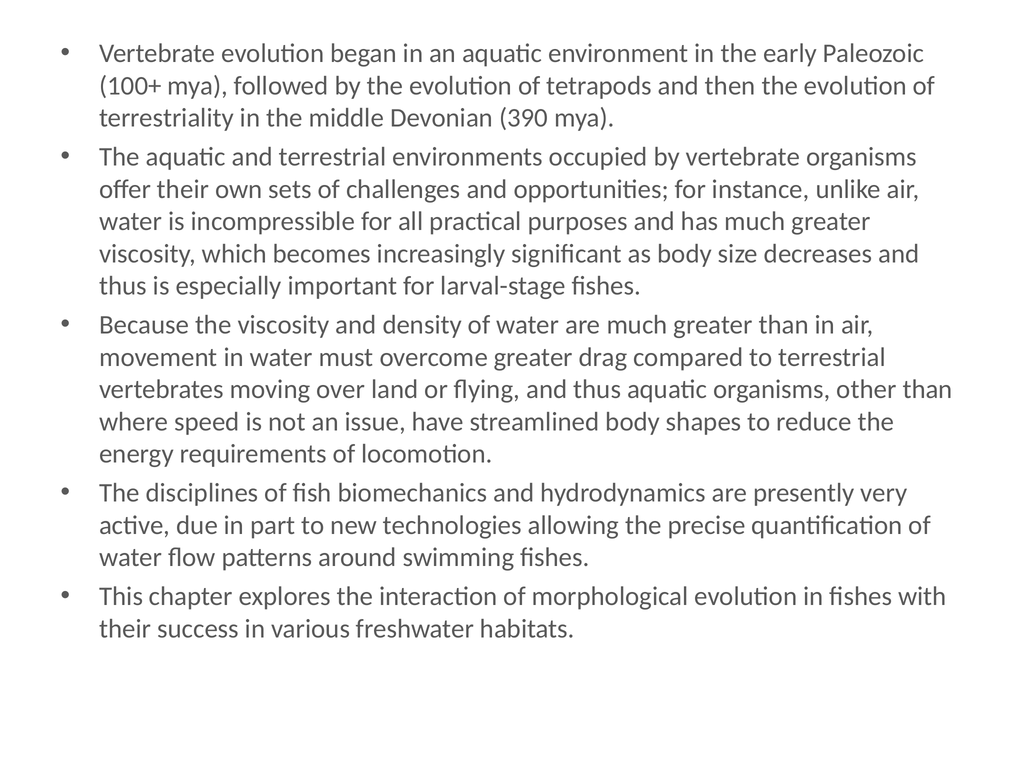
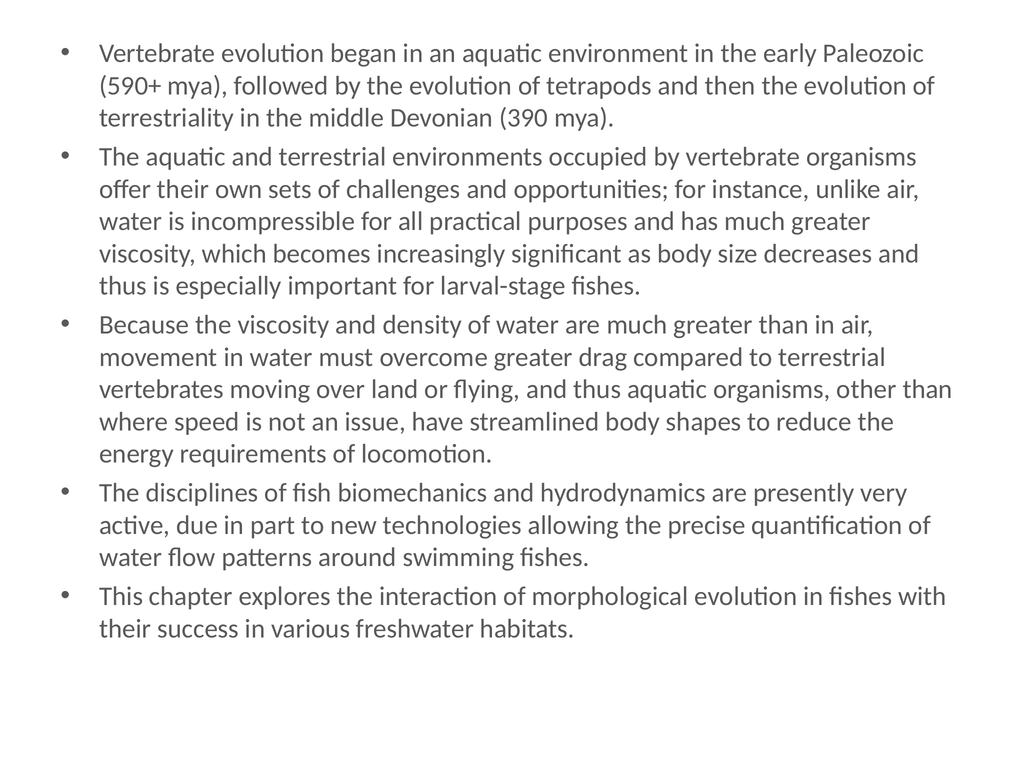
100+: 100+ -> 590+ (130, 86)
